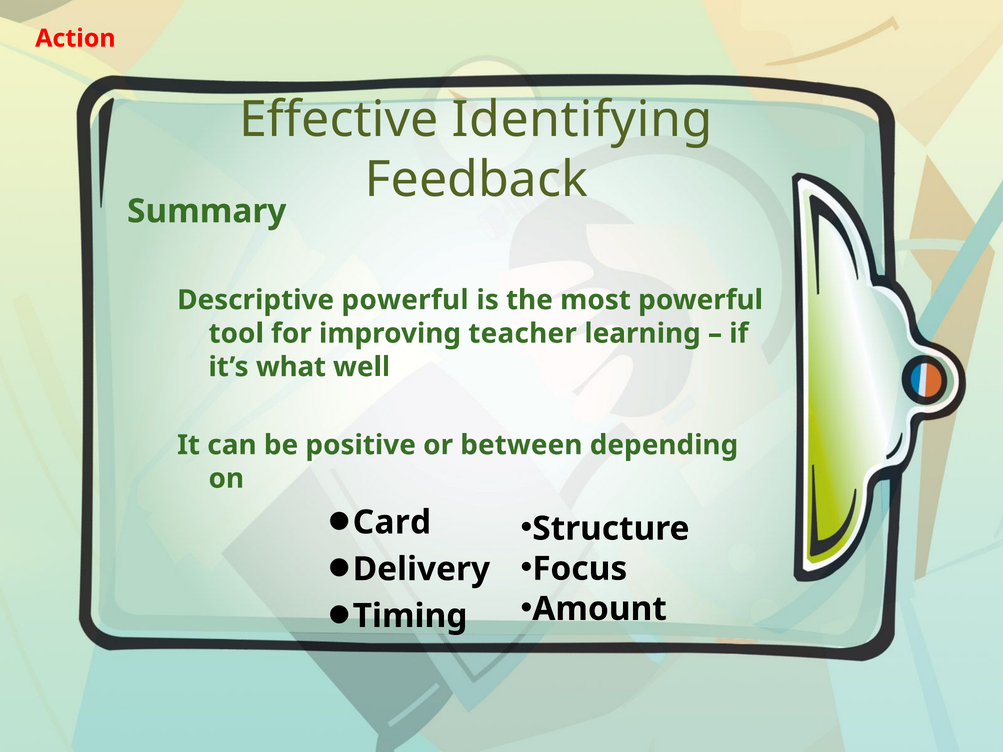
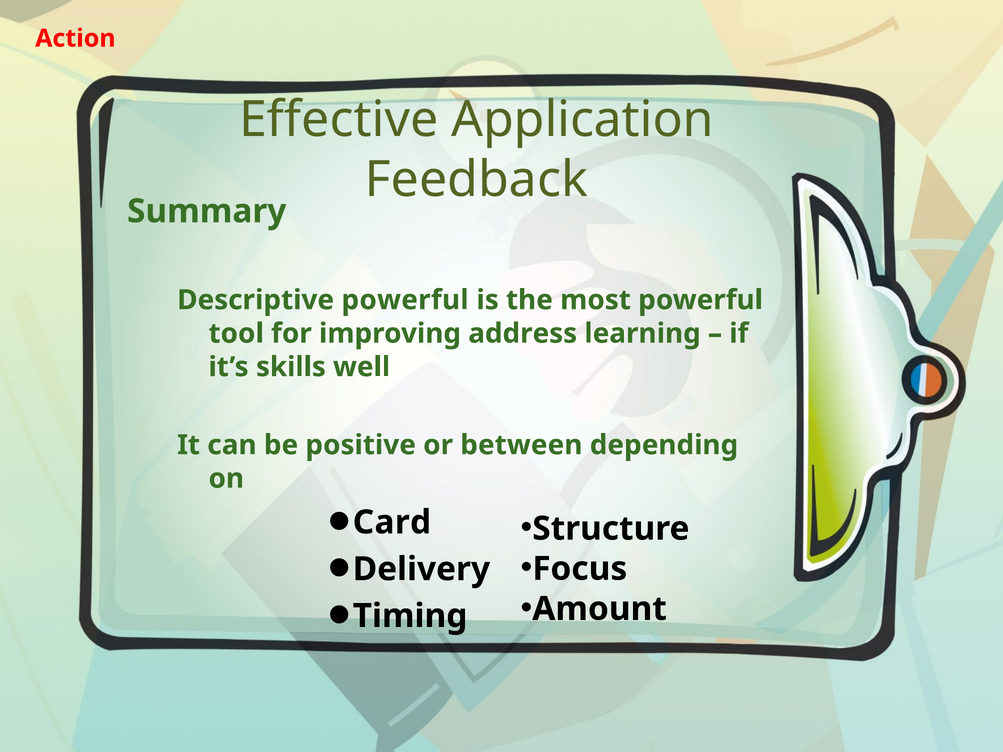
Identifying: Identifying -> Application (583, 120)
teacher: teacher -> address (523, 334)
what: what -> skills (291, 367)
